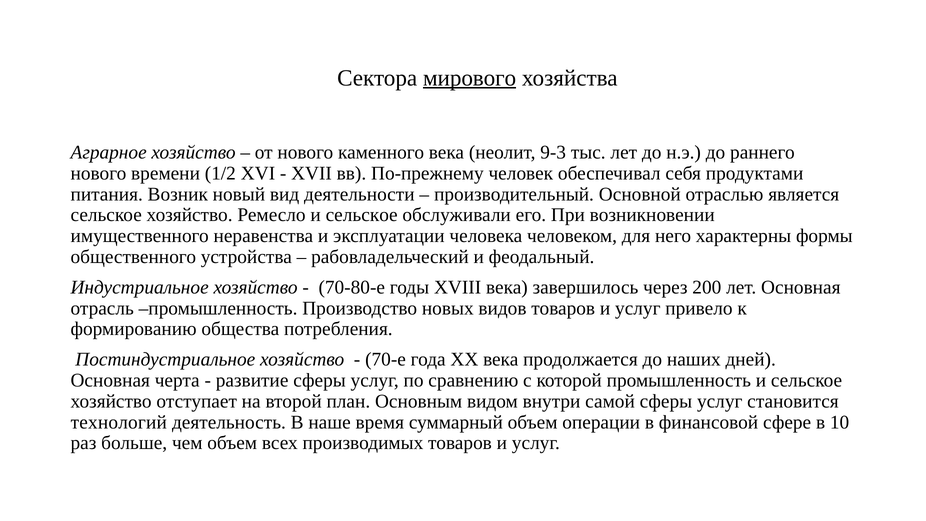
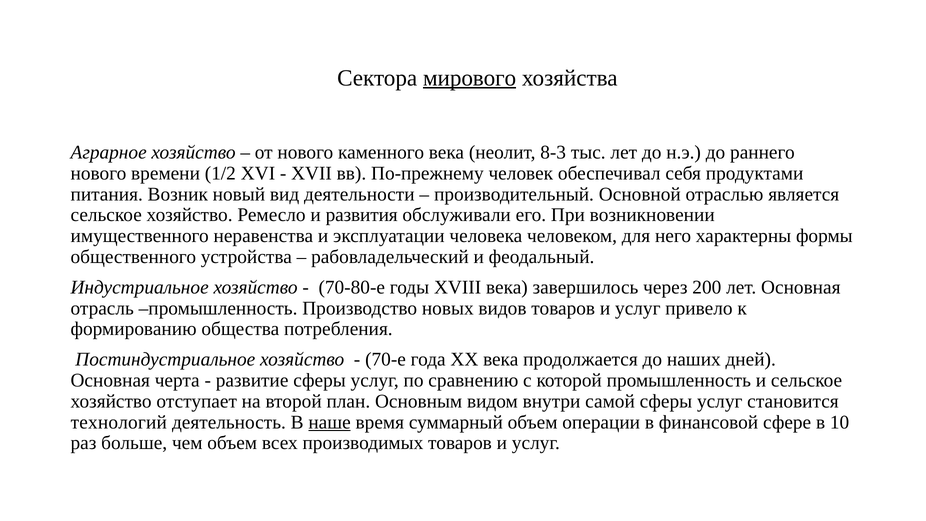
9-3: 9-3 -> 8-3 (553, 152)
Ремесло и сельское: сельское -> развития (362, 215)
наше underline: none -> present (330, 422)
